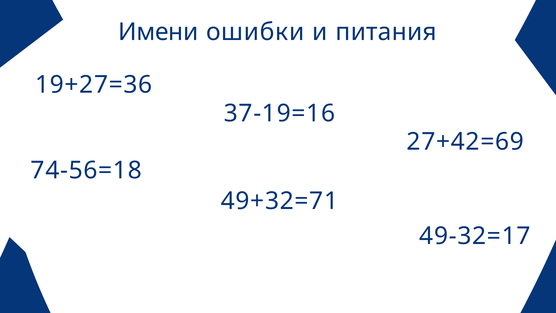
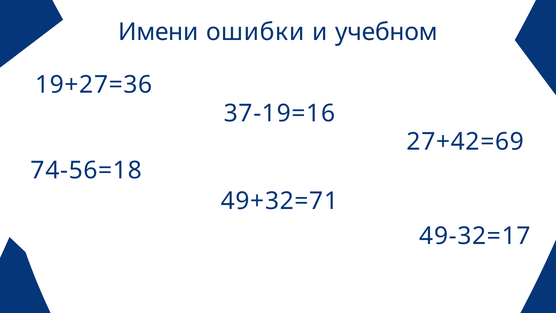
питания: питания -> учебном (386, 32)
